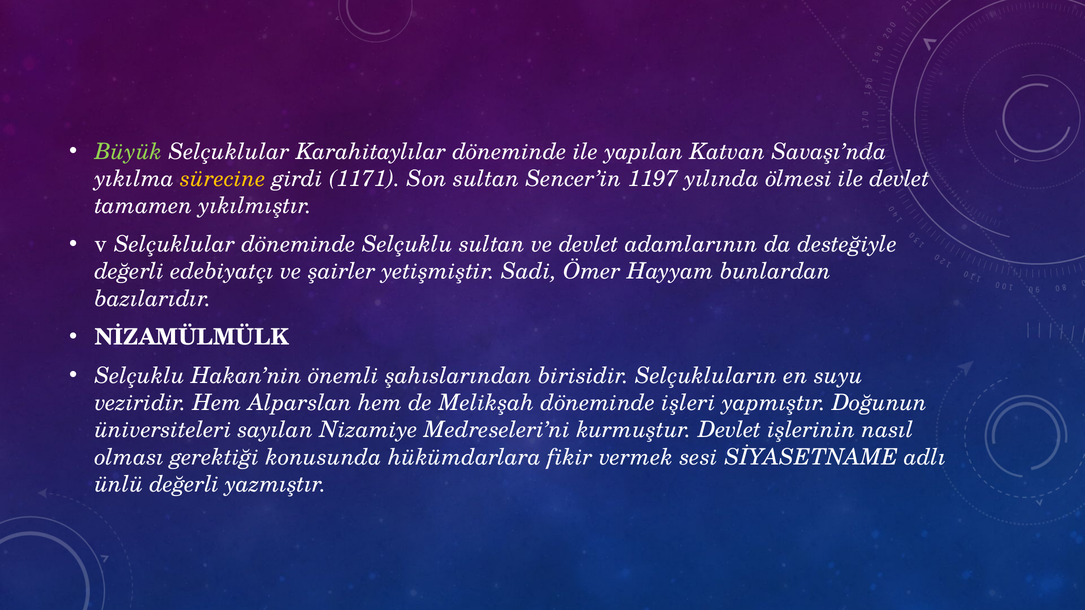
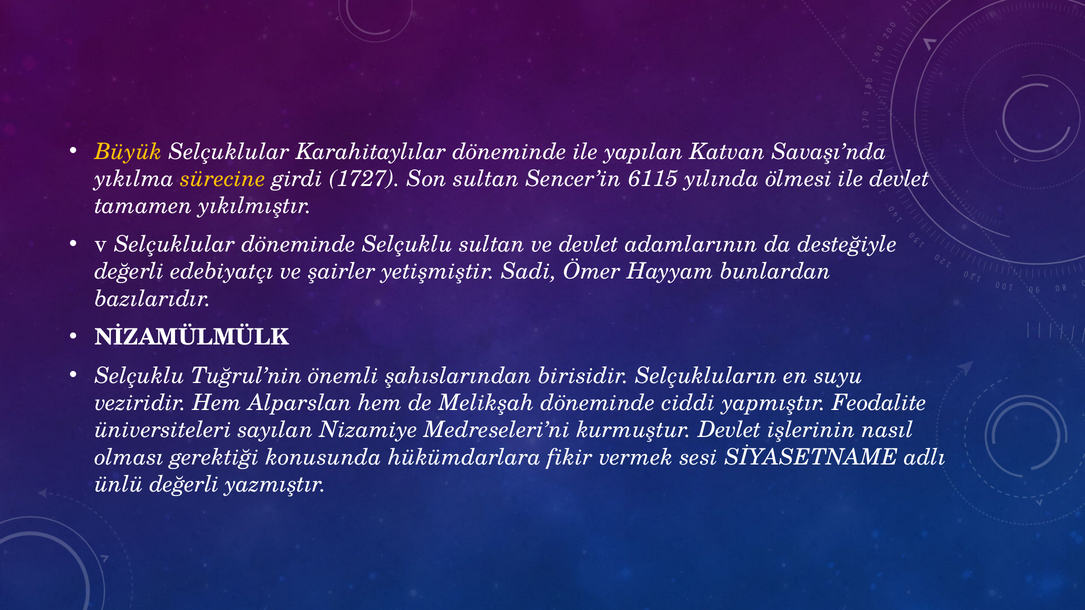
Büyük colour: light green -> yellow (129, 152)
1171: 1171 -> 1727 (365, 179)
1197: 1197 -> 6115 (653, 179)
Hakan’nin: Hakan’nin -> Tuğrul’nin (247, 376)
işleri: işleri -> ciddi (689, 403)
Doğunun: Doğunun -> Feodalite (880, 403)
